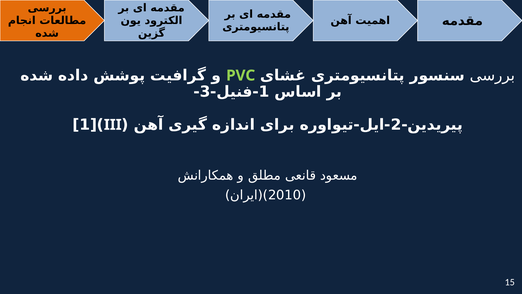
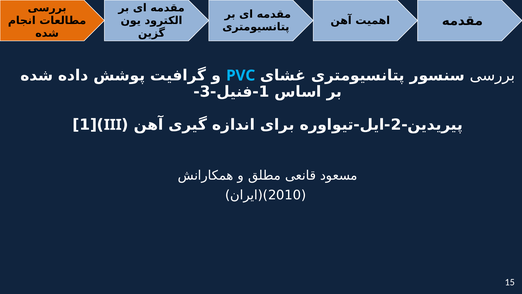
PVC colour: light green -> light blue (241, 75)
